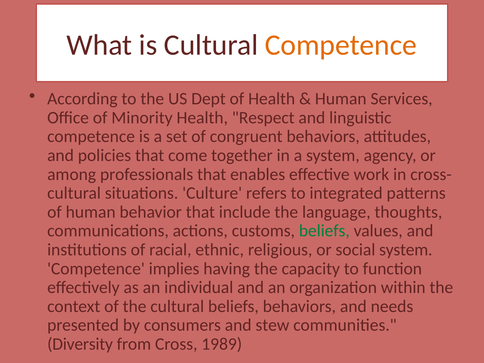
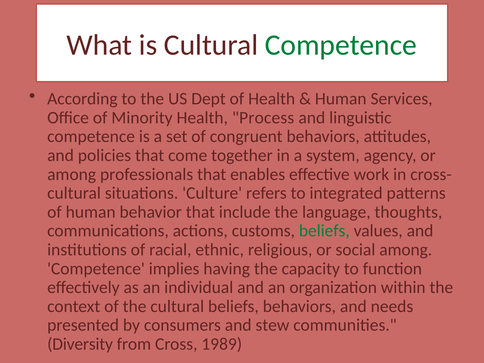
Competence colour: orange -> green (341, 45)
Respect: Respect -> Process (263, 118)
social system: system -> among (406, 250)
